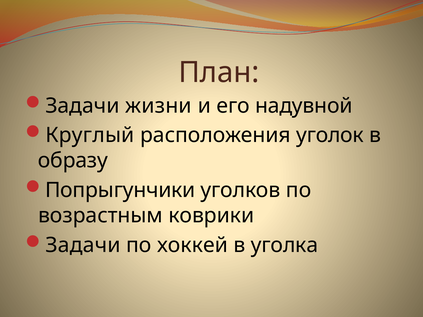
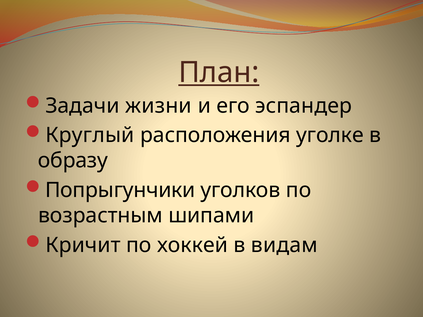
План underline: none -> present (219, 73)
надувной: надувной -> эспандер (304, 106)
уголок: уголок -> уголке (330, 135)
коврики: коврики -> шипами (211, 216)
Задачи: Задачи -> Кричит (83, 245)
уголка: уголка -> видам (284, 245)
